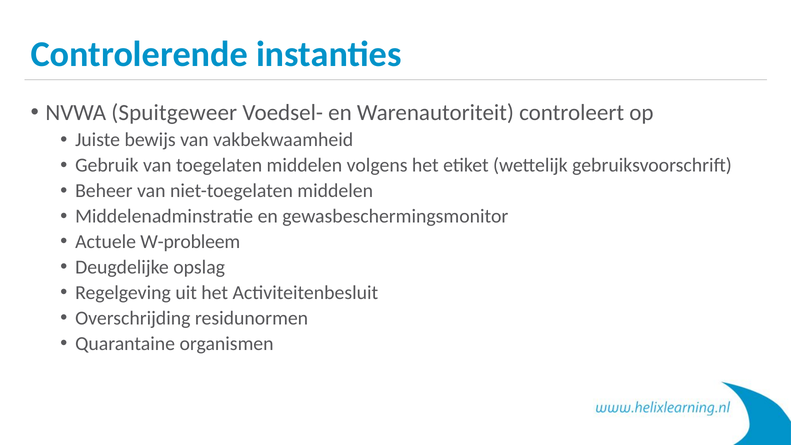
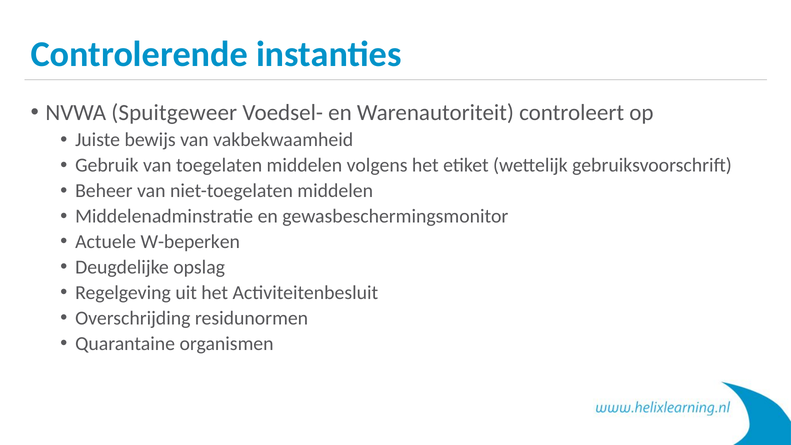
W-probleem: W-probleem -> W-beperken (190, 242)
